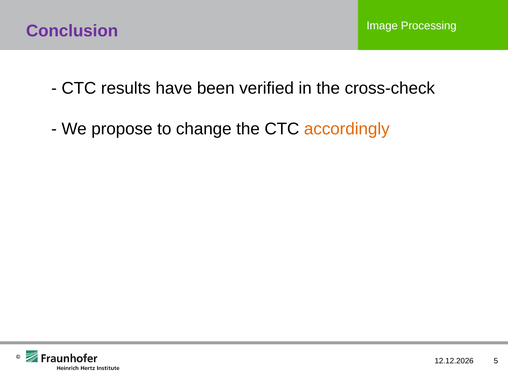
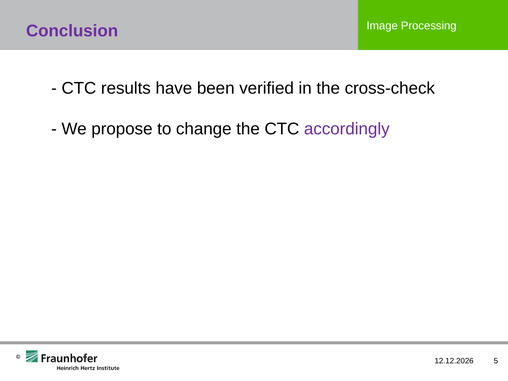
accordingly colour: orange -> purple (347, 129)
